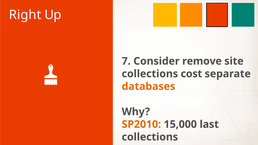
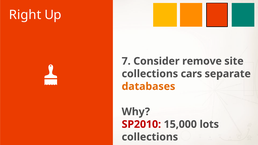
cost: cost -> cars (191, 74)
SP2010 colour: orange -> red (141, 124)
last: last -> lots (209, 124)
